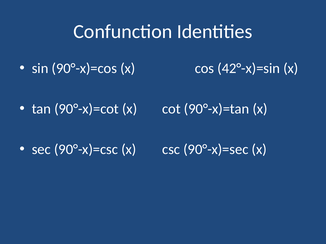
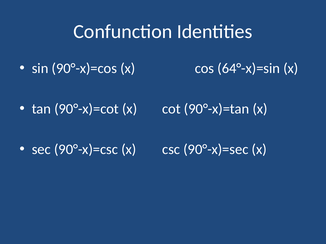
42°-x)=sin: 42°-x)=sin -> 64°-x)=sin (249, 68)
